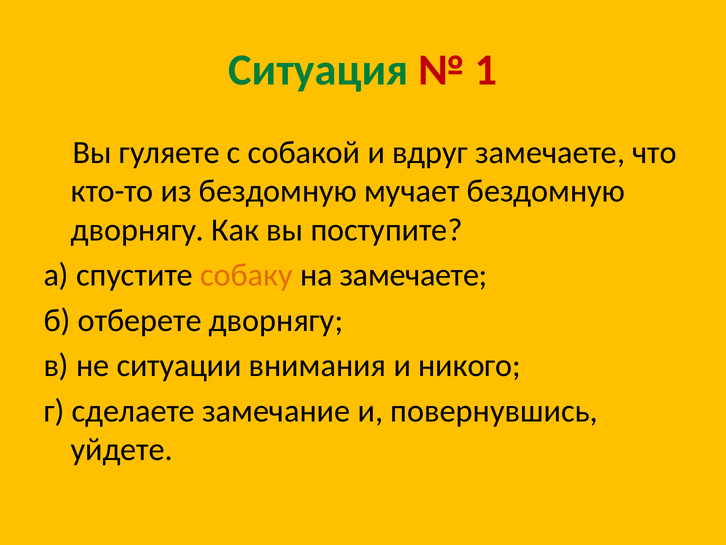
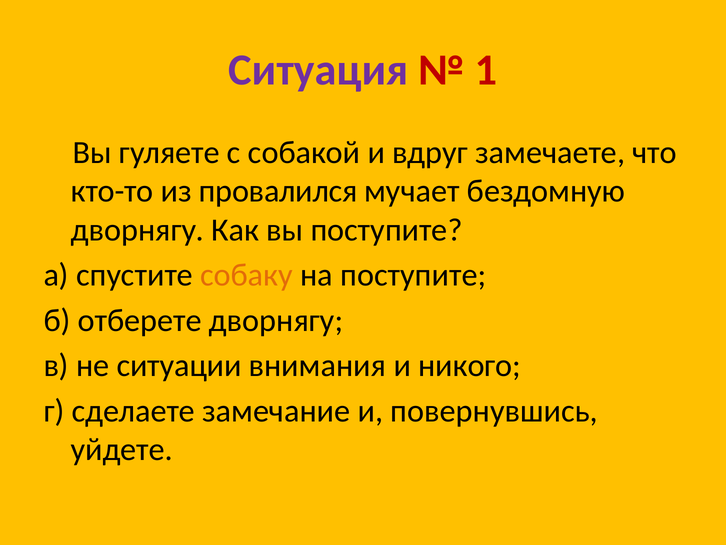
Ситуация colour: green -> purple (318, 70)
из бездомную: бездомную -> провалился (278, 191)
на замечаете: замечаете -> поступите (413, 275)
